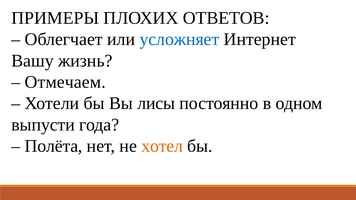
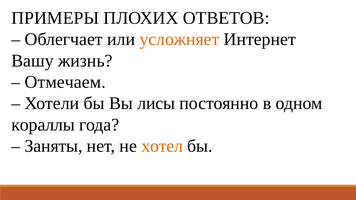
усложняет colour: blue -> orange (179, 39)
выпусти: выпусти -> кораллы (43, 125)
Полёта: Полёта -> Заняты (54, 146)
